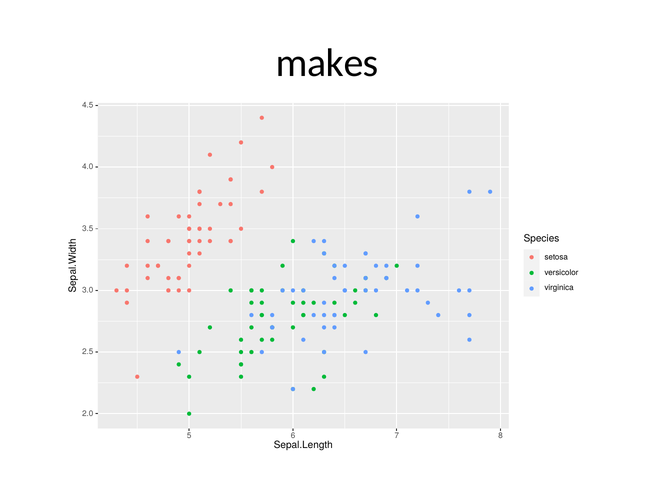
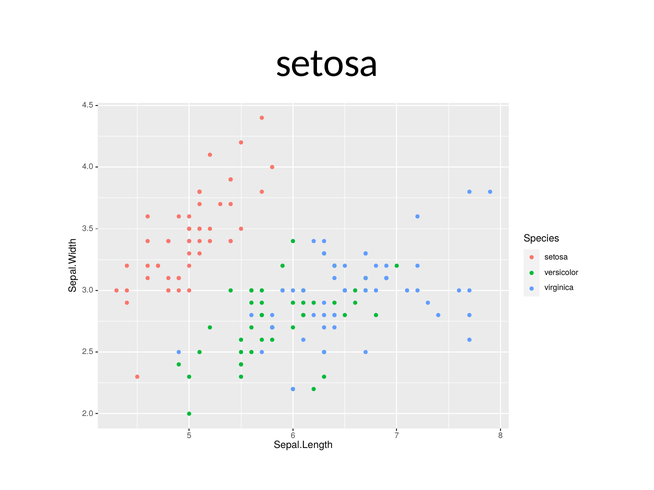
makes: makes -> setosa (327, 63)
